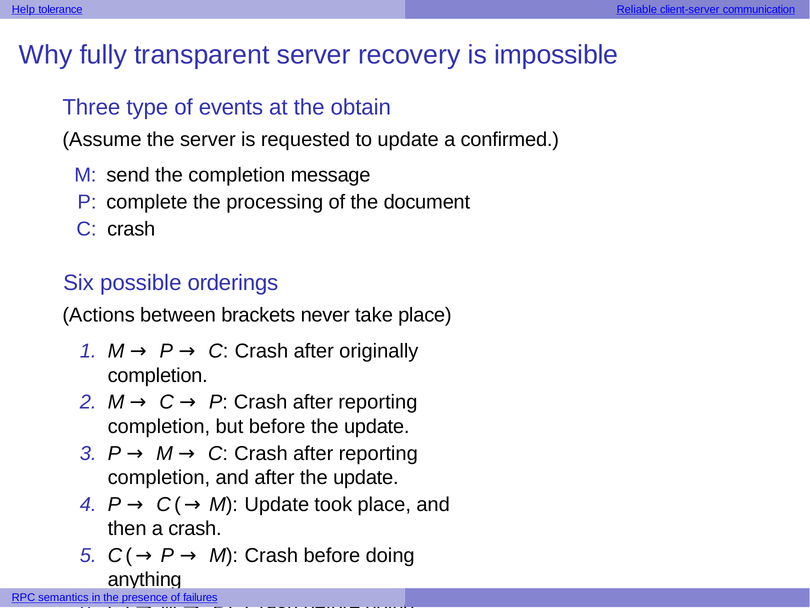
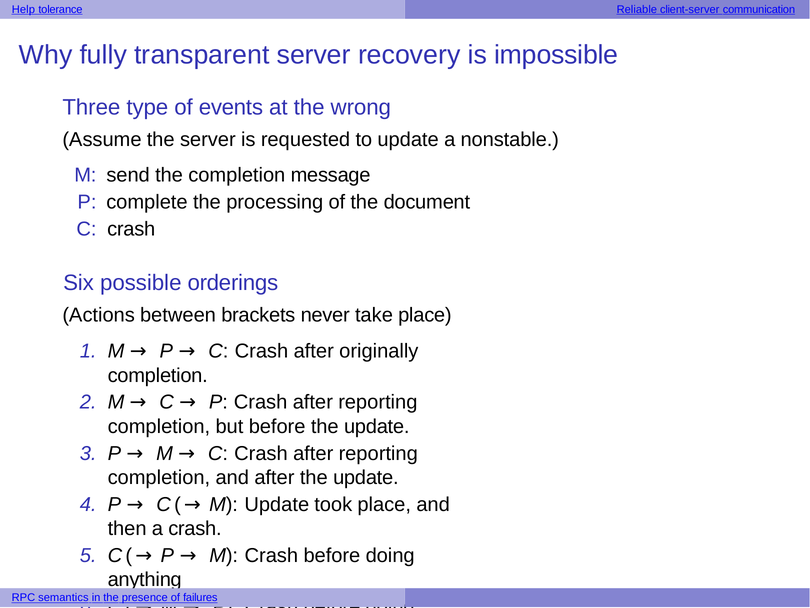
obtain: obtain -> wrong (361, 107)
confirmed: confirmed -> nonstable (510, 139)
